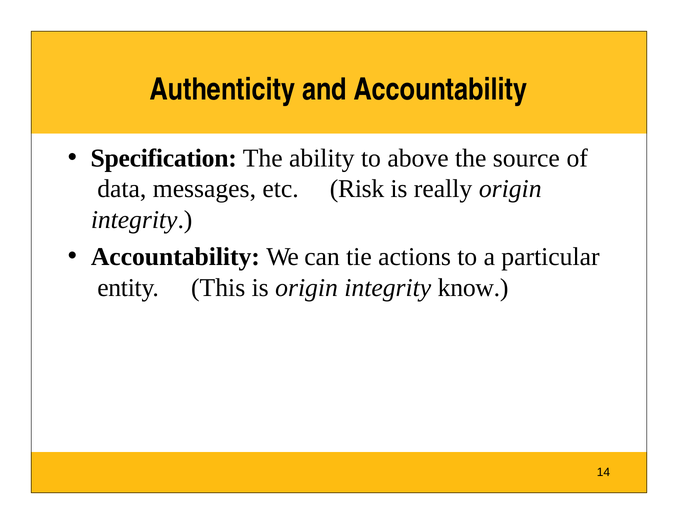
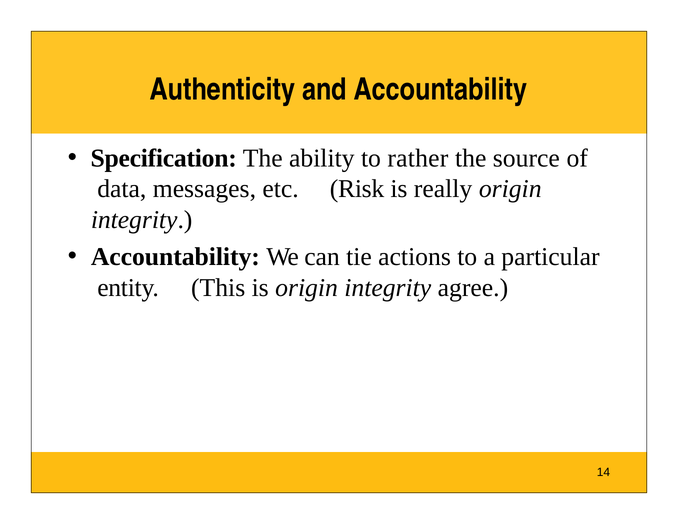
above: above -> rather (418, 158)
know: know -> agree (473, 288)
